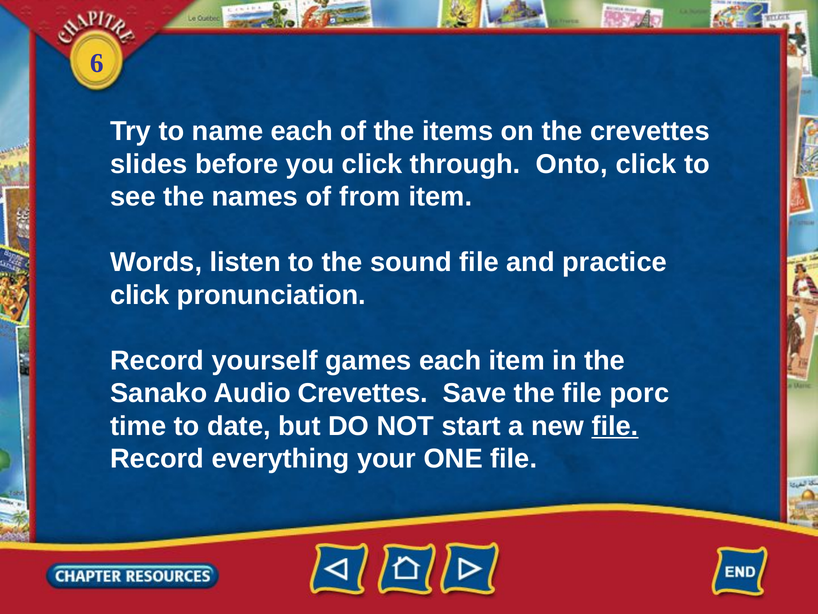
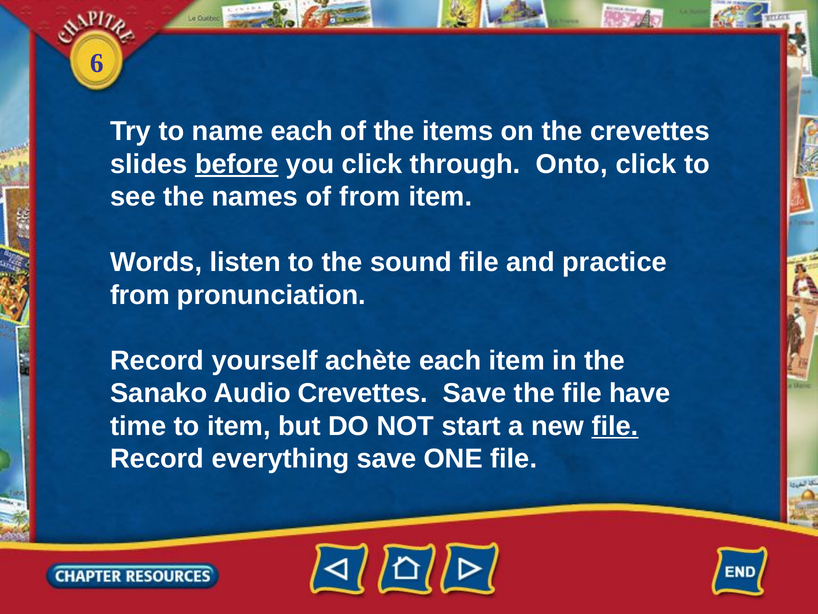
before underline: none -> present (237, 164)
click: click -> from (140, 295)
games: games -> achète (368, 360)
porc: porc -> have (640, 393)
to date: date -> item (239, 426)
everything your: your -> save (387, 459)
